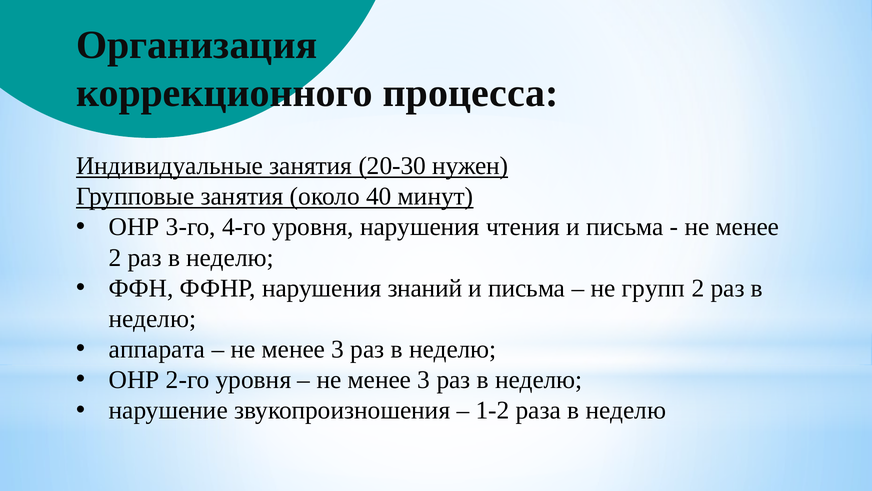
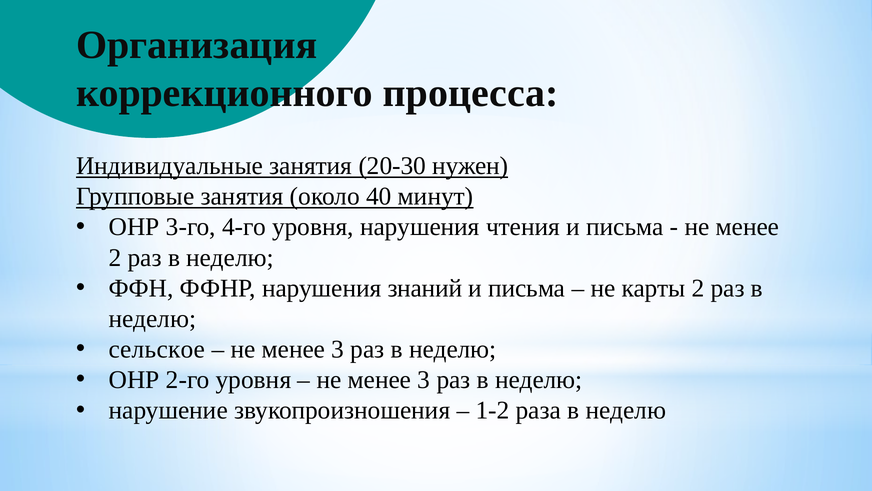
групп: групп -> карты (654, 288)
аппарата: аппарата -> сельское (157, 349)
